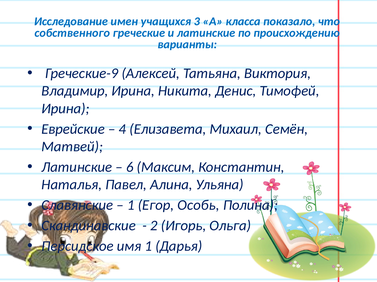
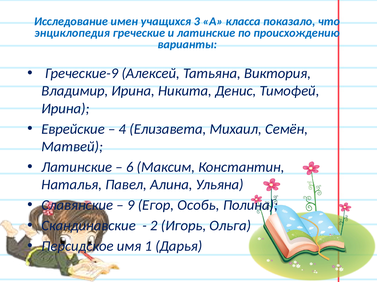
собственного: собственного -> энциклопедия (72, 33)
1: 1 -> 9 (131, 206)
